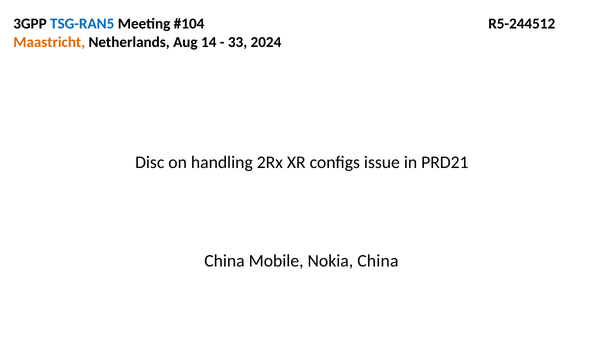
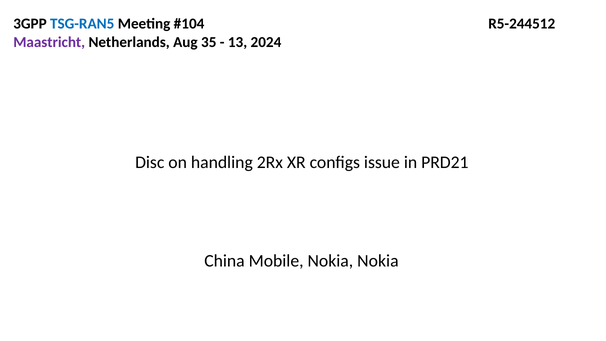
Maastricht colour: orange -> purple (49, 42)
14: 14 -> 35 (209, 42)
33: 33 -> 13 (238, 42)
Nokia China: China -> Nokia (378, 261)
